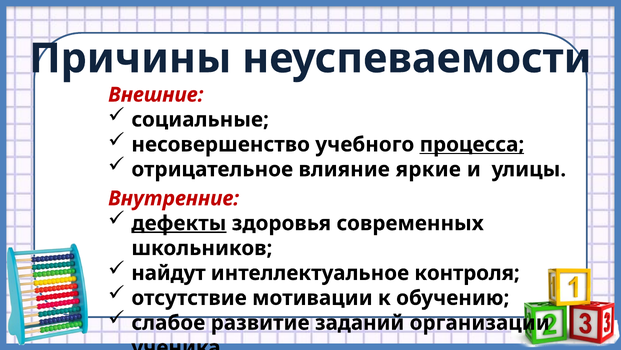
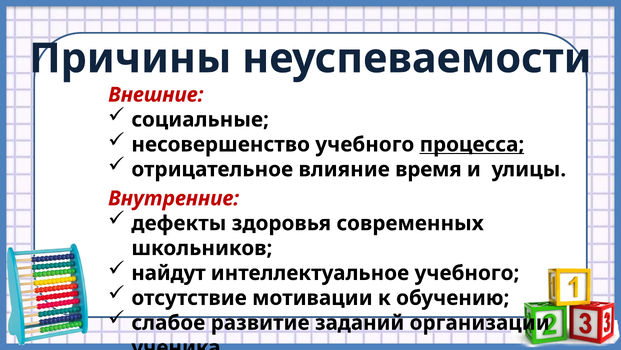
яркие: яркие -> время (428, 169)
дефекты underline: present -> none (179, 223)
интеллектуальное контроля: контроля -> учебного (467, 273)
